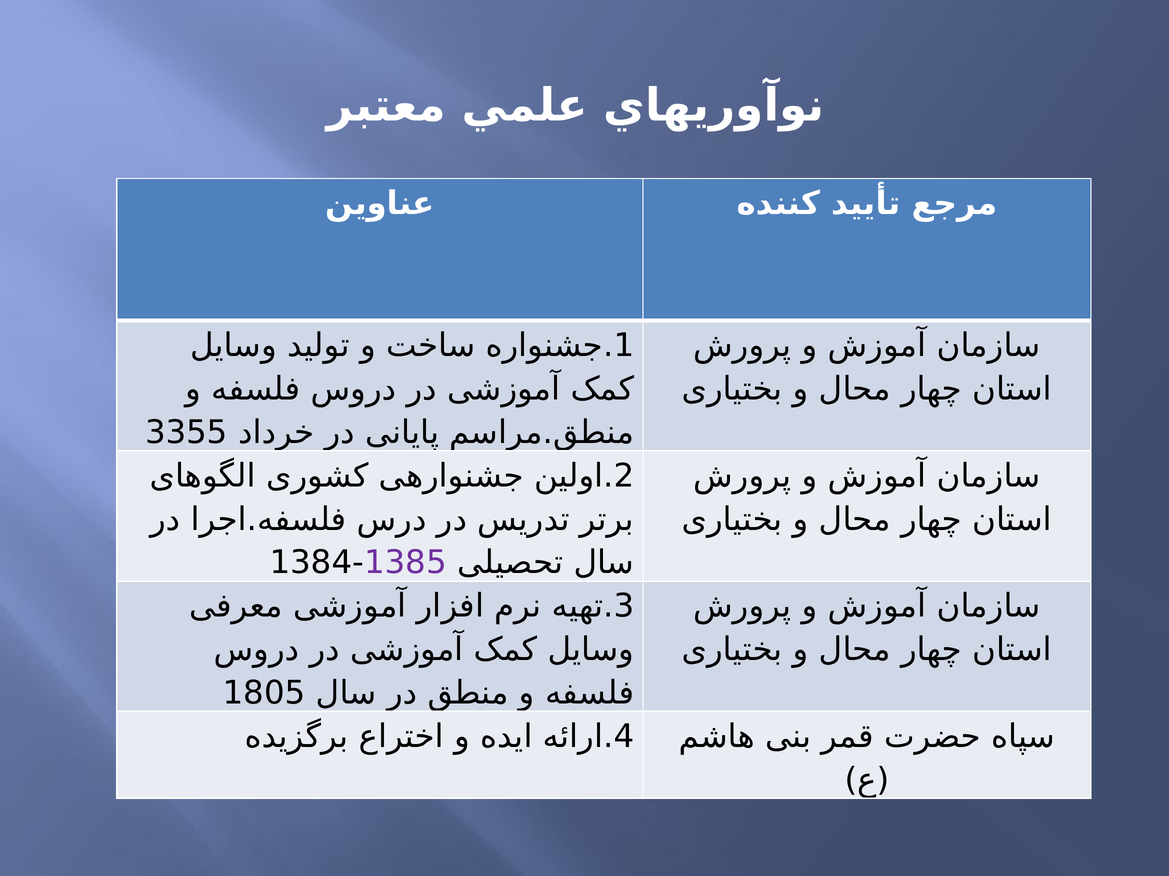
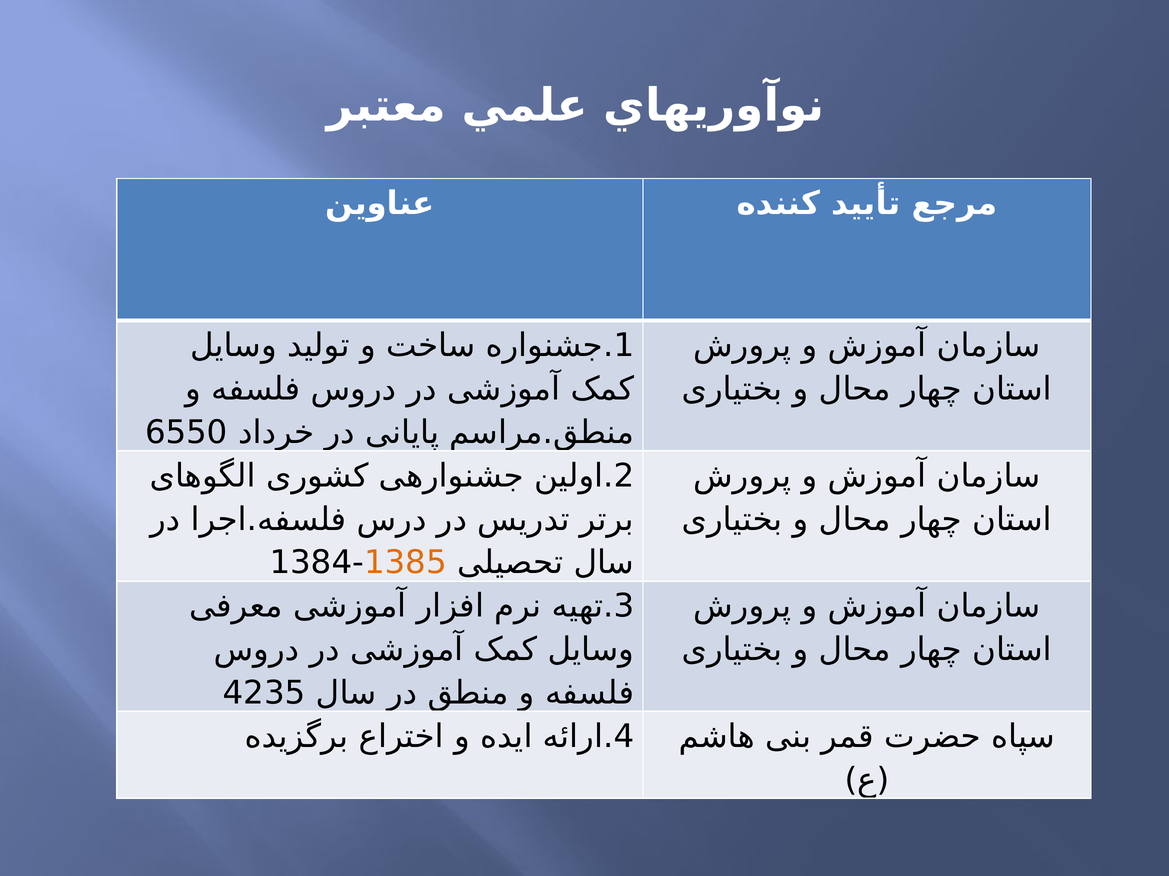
3355: 3355 -> 6550 (186, 433)
1385 colour: purple -> orange (405, 563)
1805: 1805 -> 4235 (264, 694)
